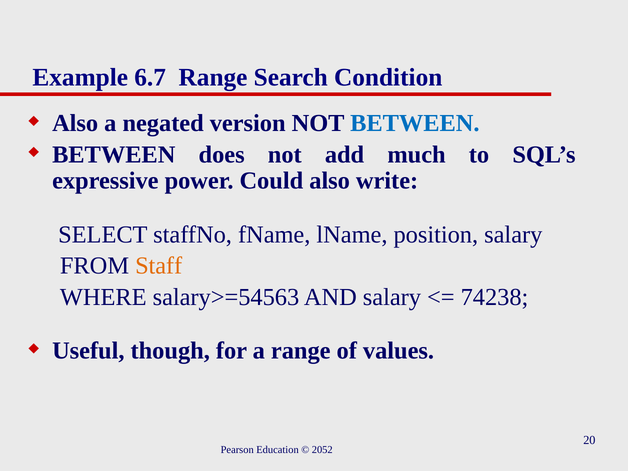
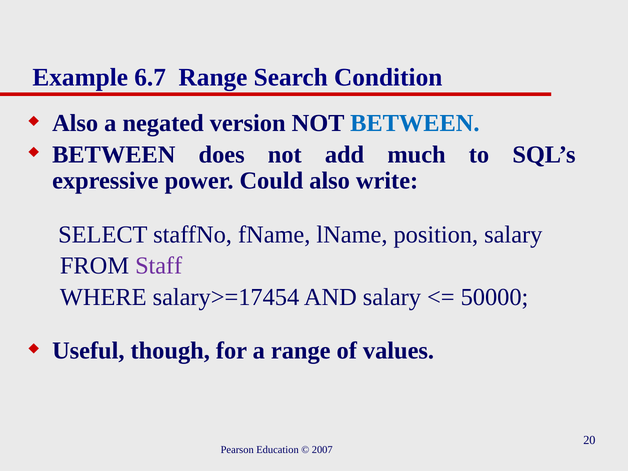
Staff colour: orange -> purple (159, 266)
salary>=54563: salary>=54563 -> salary>=17454 (226, 297)
74238: 74238 -> 50000 (495, 297)
2052: 2052 -> 2007 (322, 450)
